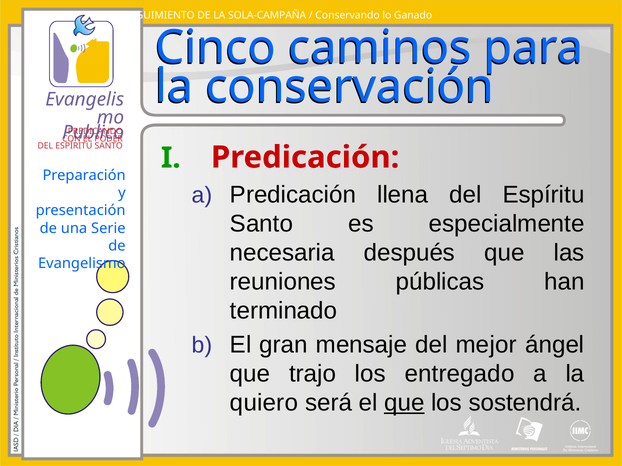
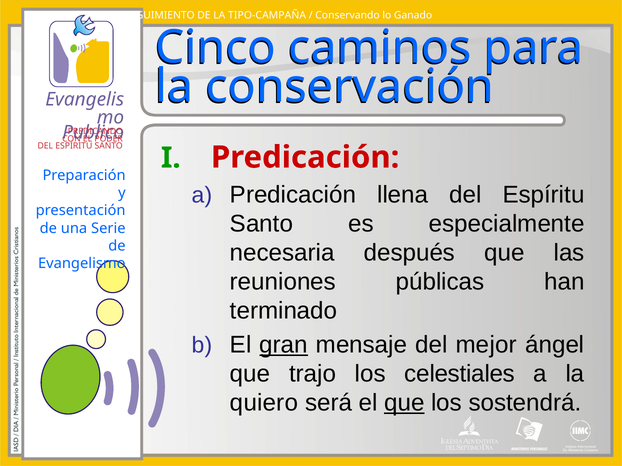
SOLA-CAMPAÑA: SOLA-CAMPAÑA -> TIPO-CAMPAÑA (267, 16)
gran underline: none -> present (284, 345)
entregado: entregado -> celestiales (460, 374)
